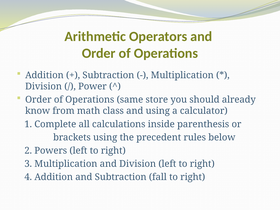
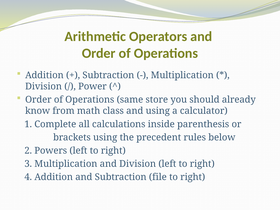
fall: fall -> file (158, 177)
